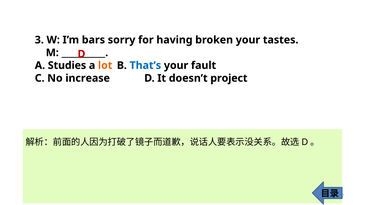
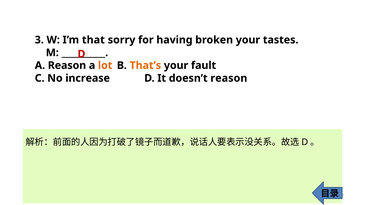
bars: bars -> that (93, 40)
A Studies: Studies -> Reason (67, 66)
That’s colour: blue -> orange (145, 66)
doesn’t project: project -> reason (229, 78)
